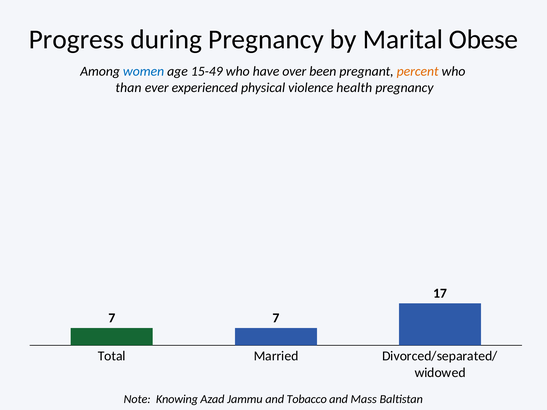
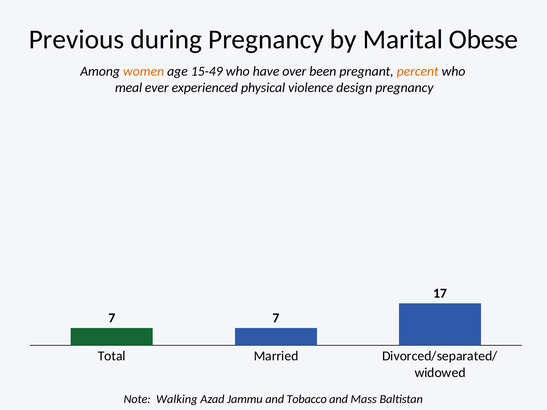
Progress: Progress -> Previous (76, 39)
women colour: blue -> orange (144, 71)
than: than -> meal (129, 88)
health: health -> design (354, 88)
Knowing: Knowing -> Walking (177, 400)
